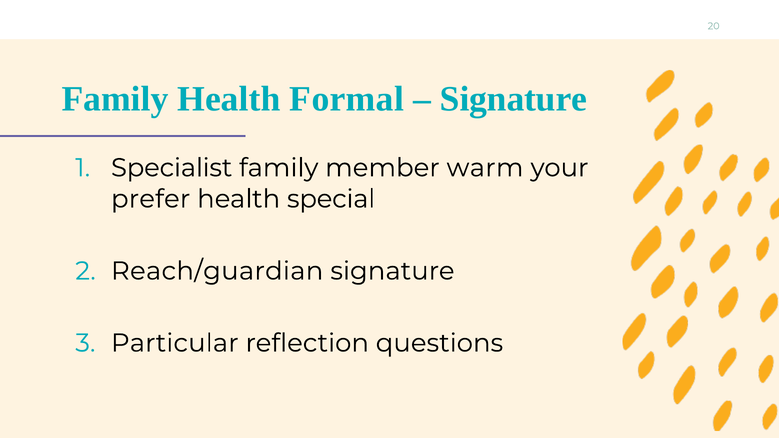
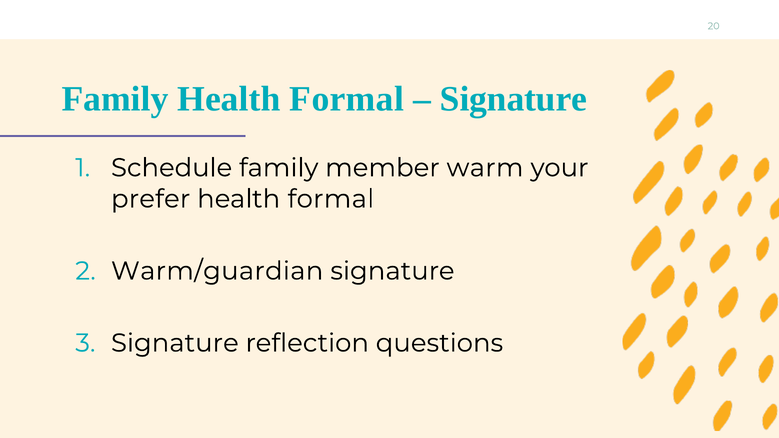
Specialist: Specialist -> Schedule (172, 168)
special: special -> formal (331, 199)
Reach/guardian: Reach/guardian -> Warm/guardian (217, 271)
Particular: Particular -> Signature (175, 343)
